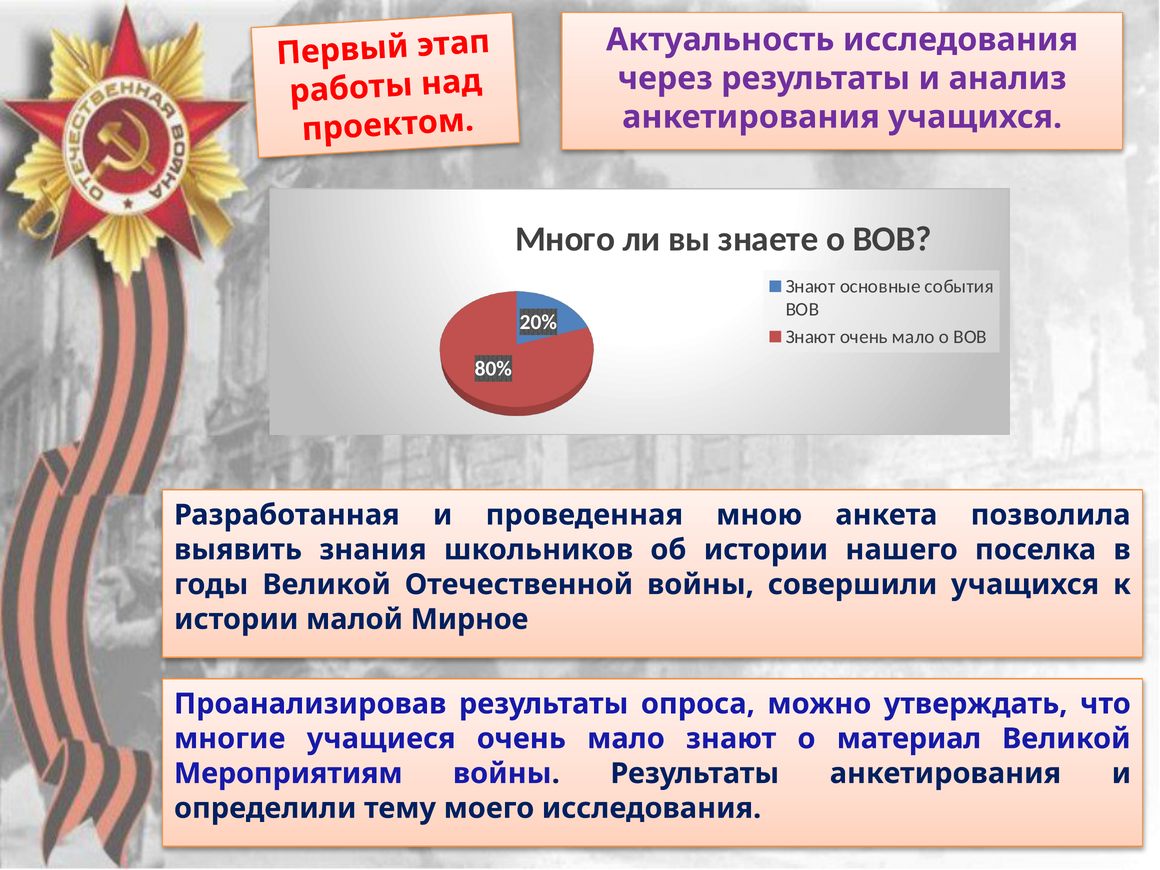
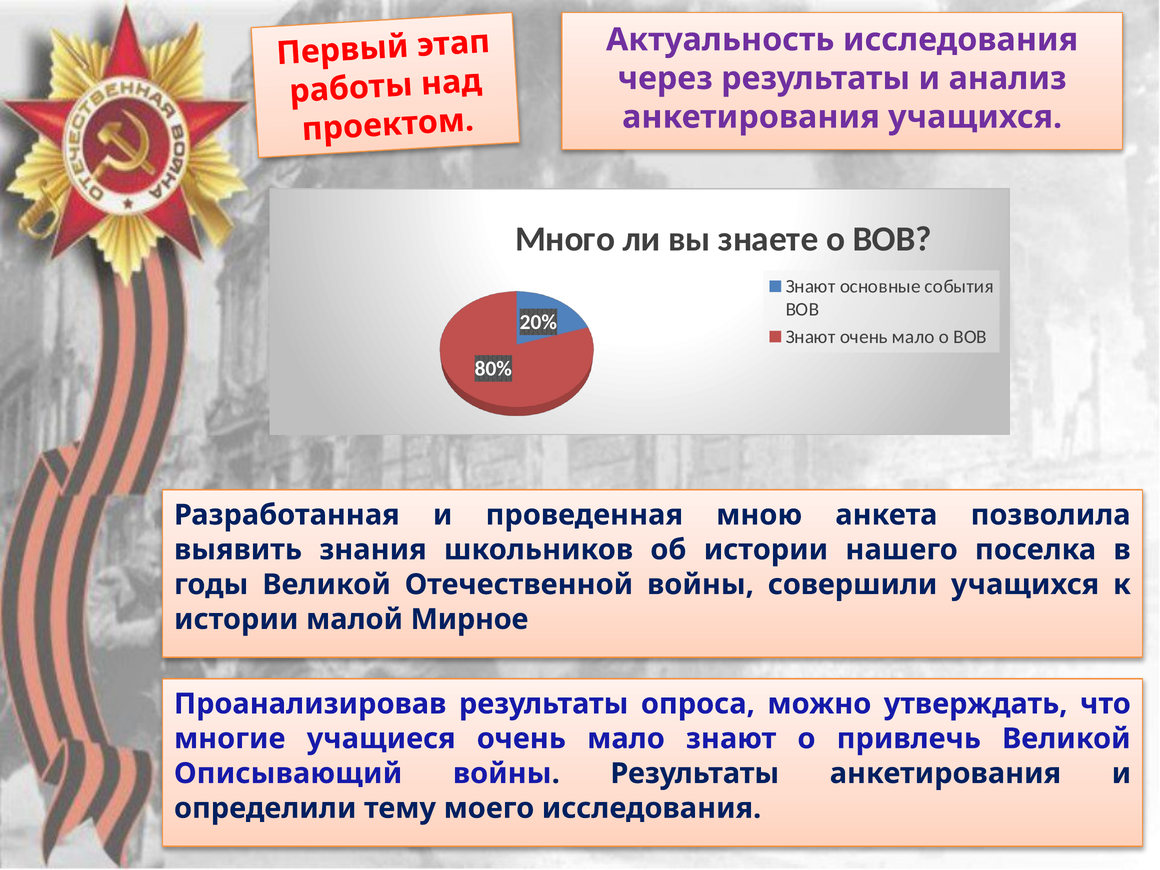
материал: материал -> привлечь (909, 739)
Мероприятиям: Мероприятиям -> Описывающий (288, 773)
